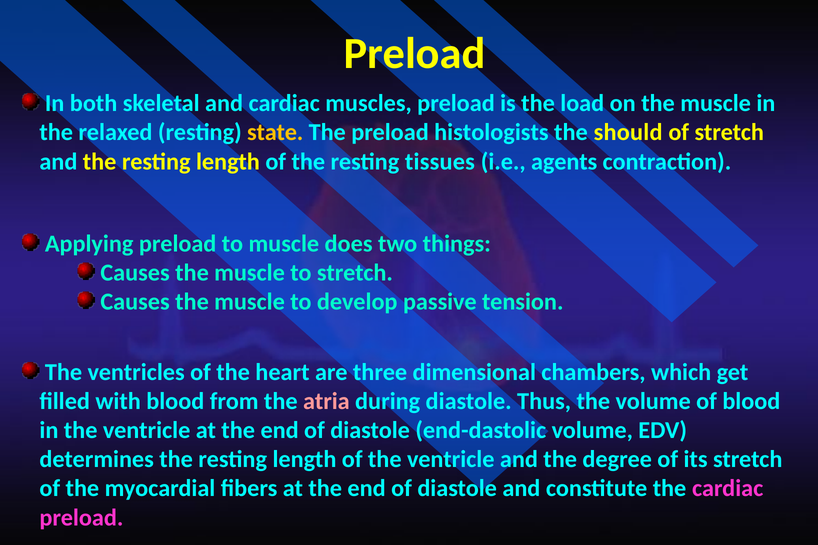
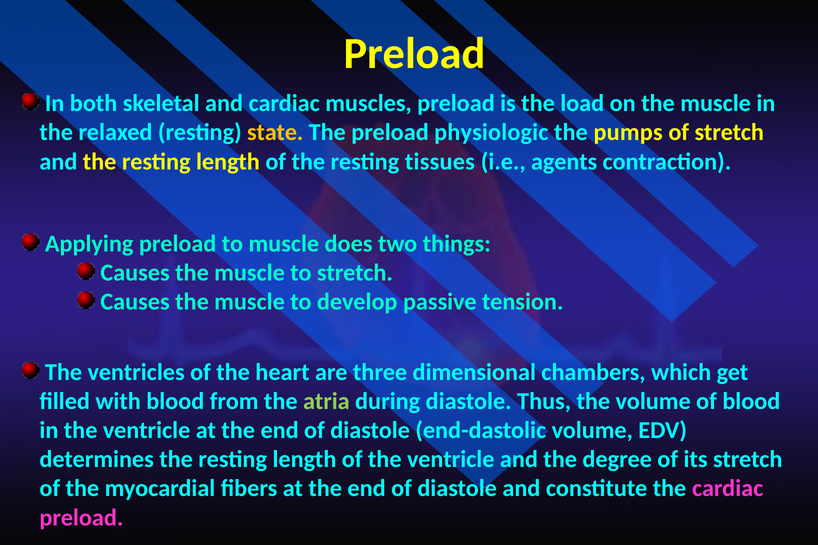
histologists: histologists -> physiologic (491, 133)
should: should -> pumps (628, 133)
atria colour: pink -> light green (326, 402)
